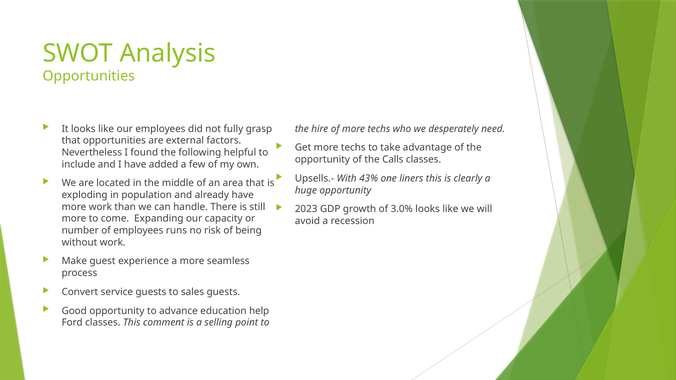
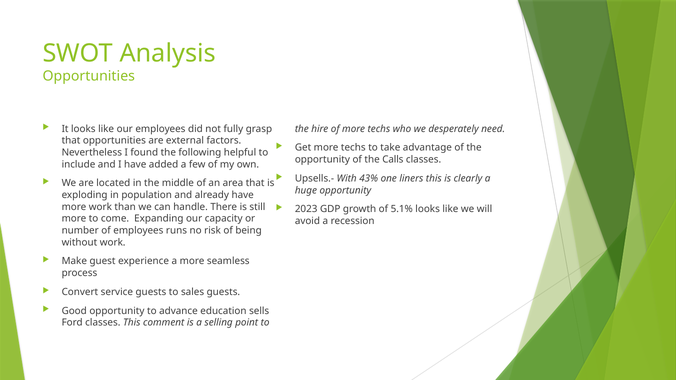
3.0%: 3.0% -> 5.1% (402, 209)
help: help -> sells (259, 311)
